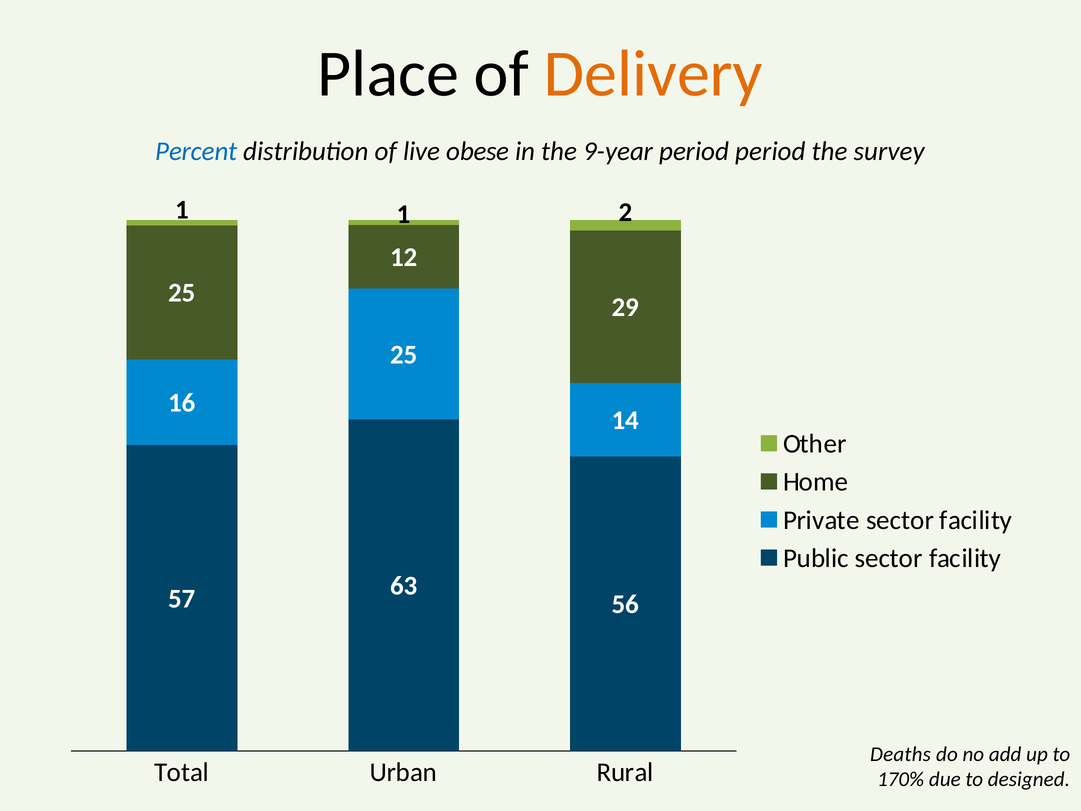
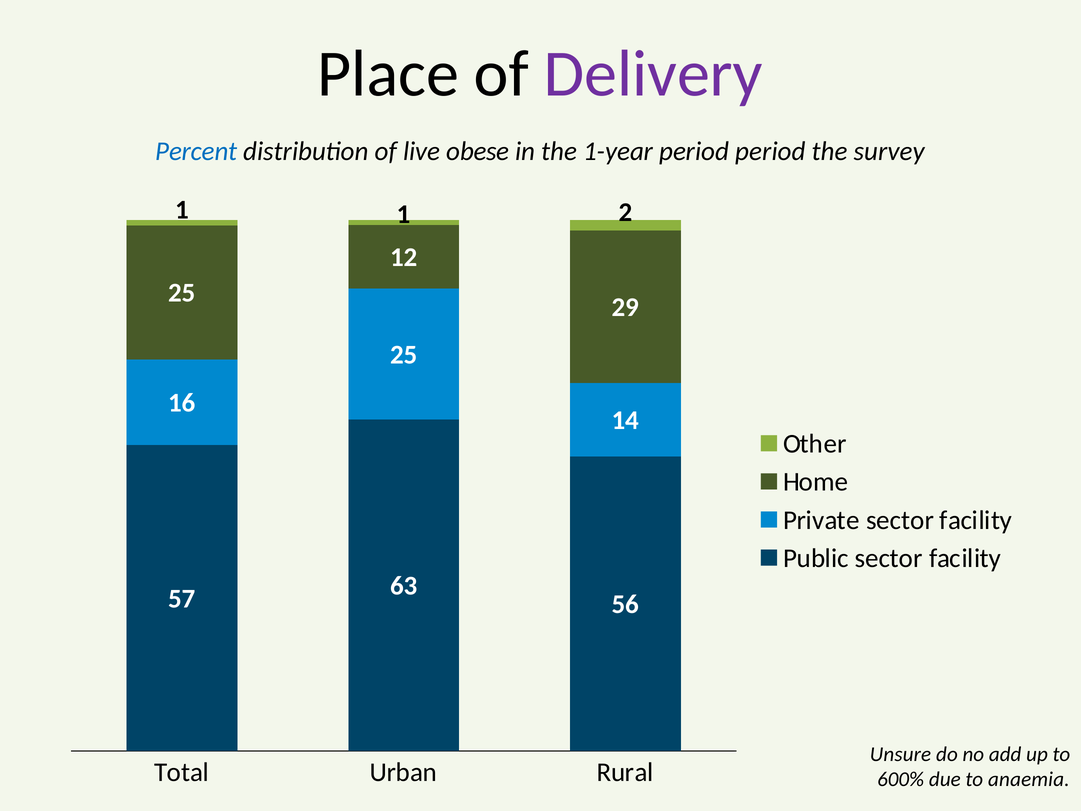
Delivery colour: orange -> purple (653, 74)
9-year: 9-year -> 1-year (618, 151)
Deaths: Deaths -> Unsure (900, 754)
170%: 170% -> 600% (901, 779)
designed: designed -> anaemia (1029, 779)
